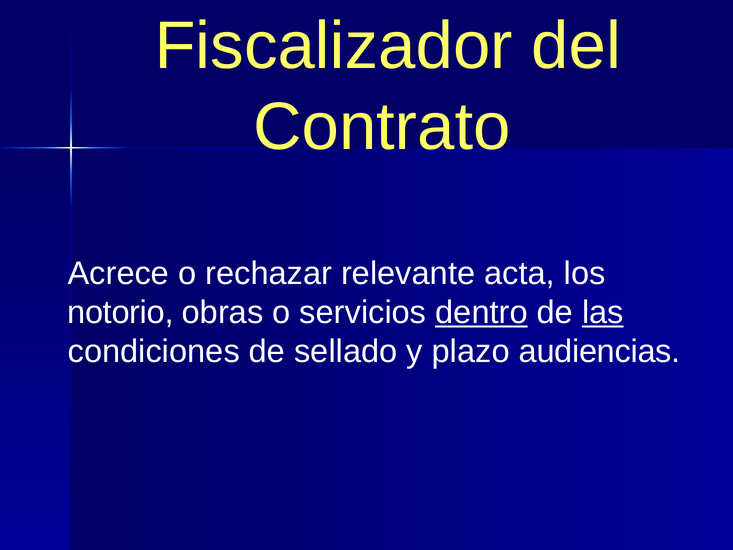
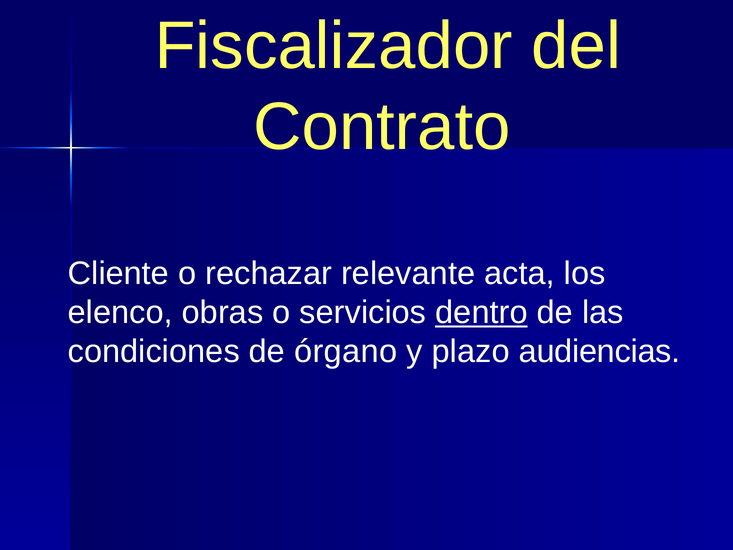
Acrece: Acrece -> Cliente (118, 273)
notorio: notorio -> elenco (120, 312)
las underline: present -> none (603, 312)
sellado: sellado -> órgano (346, 351)
